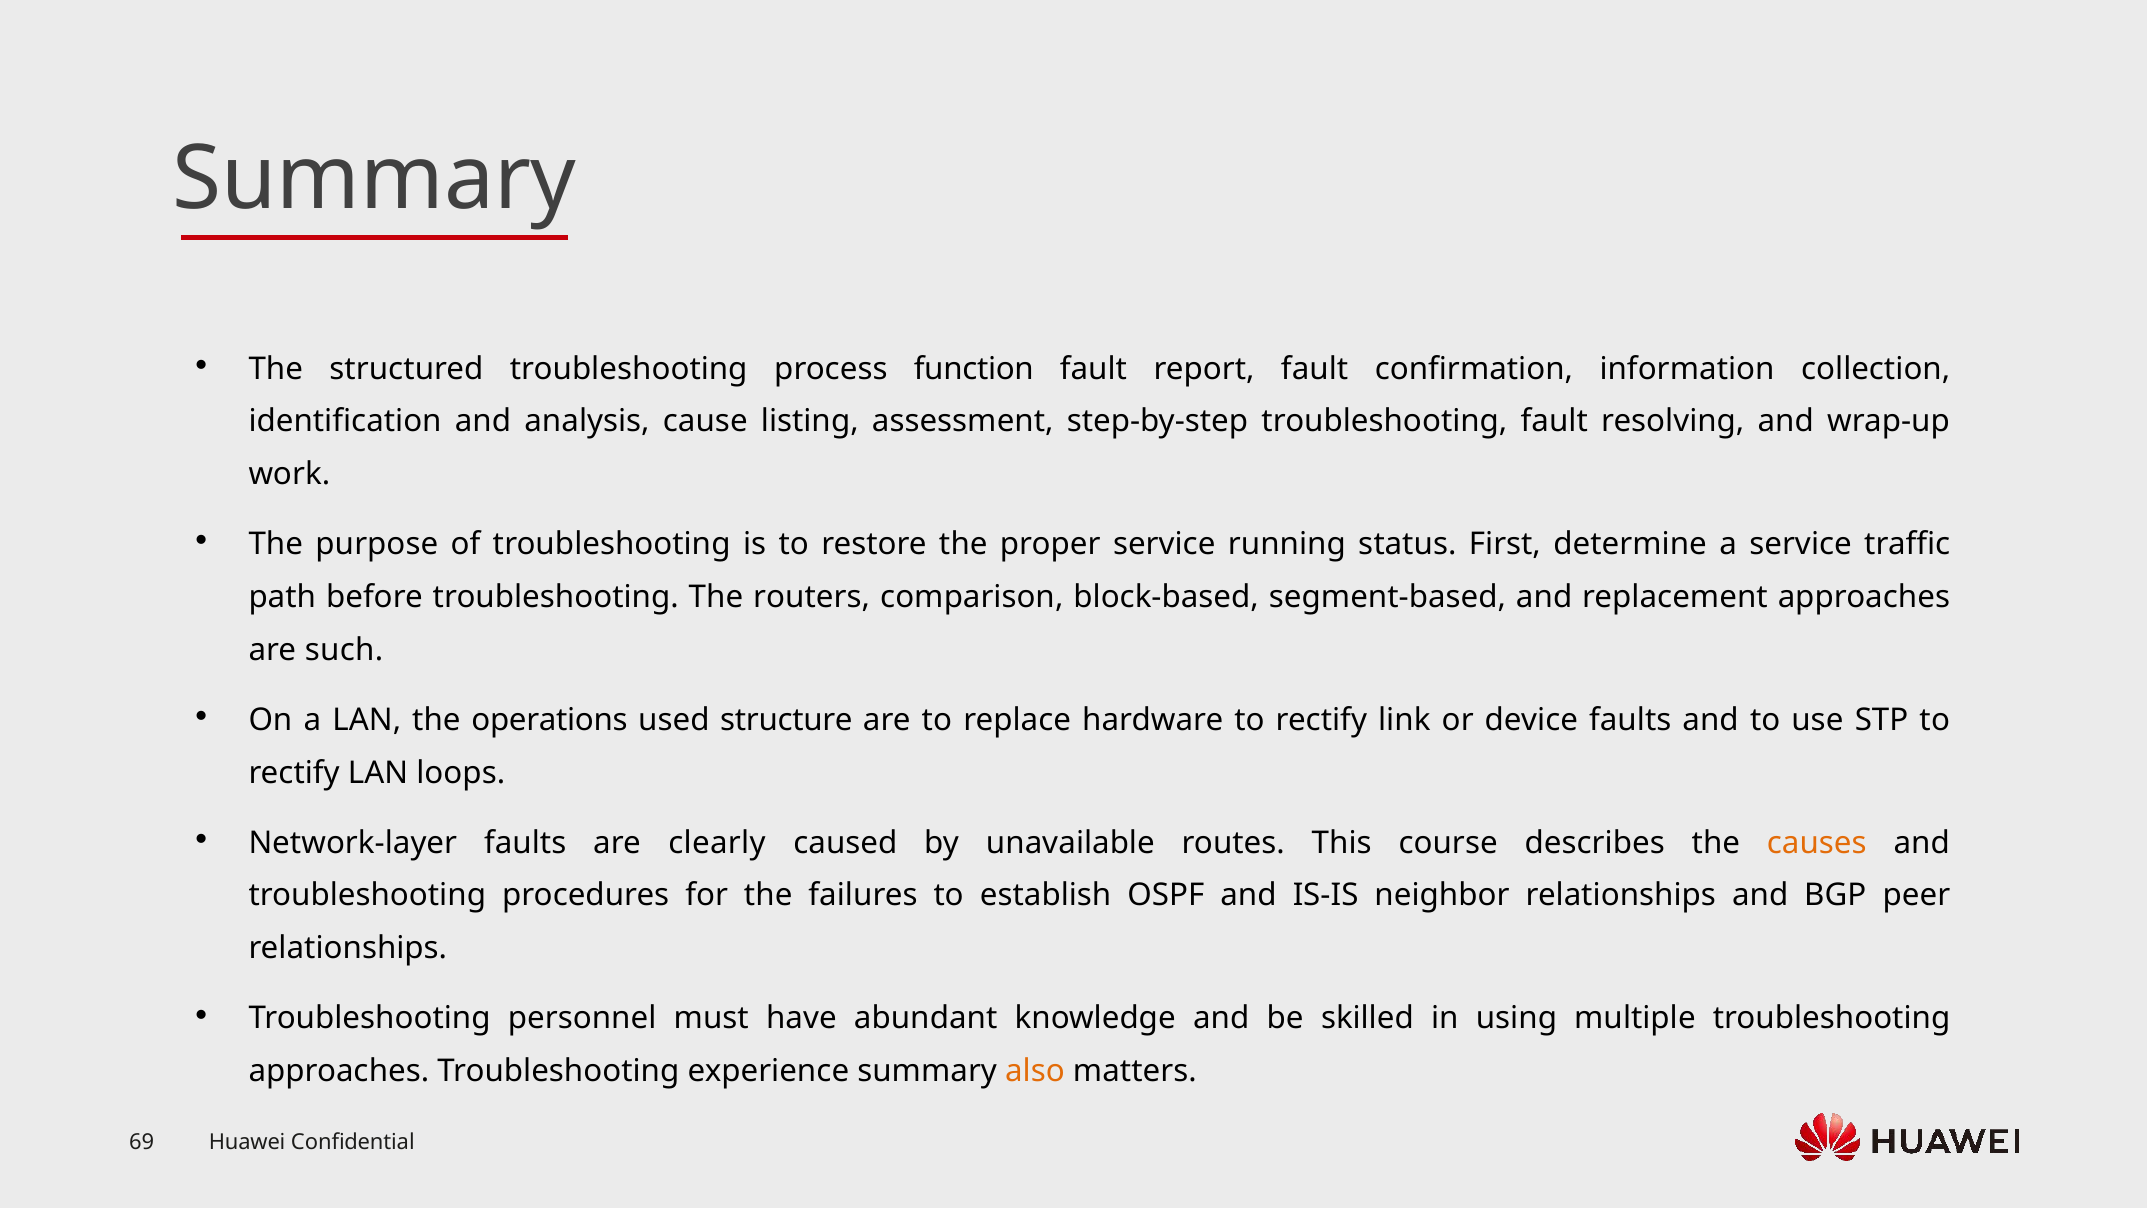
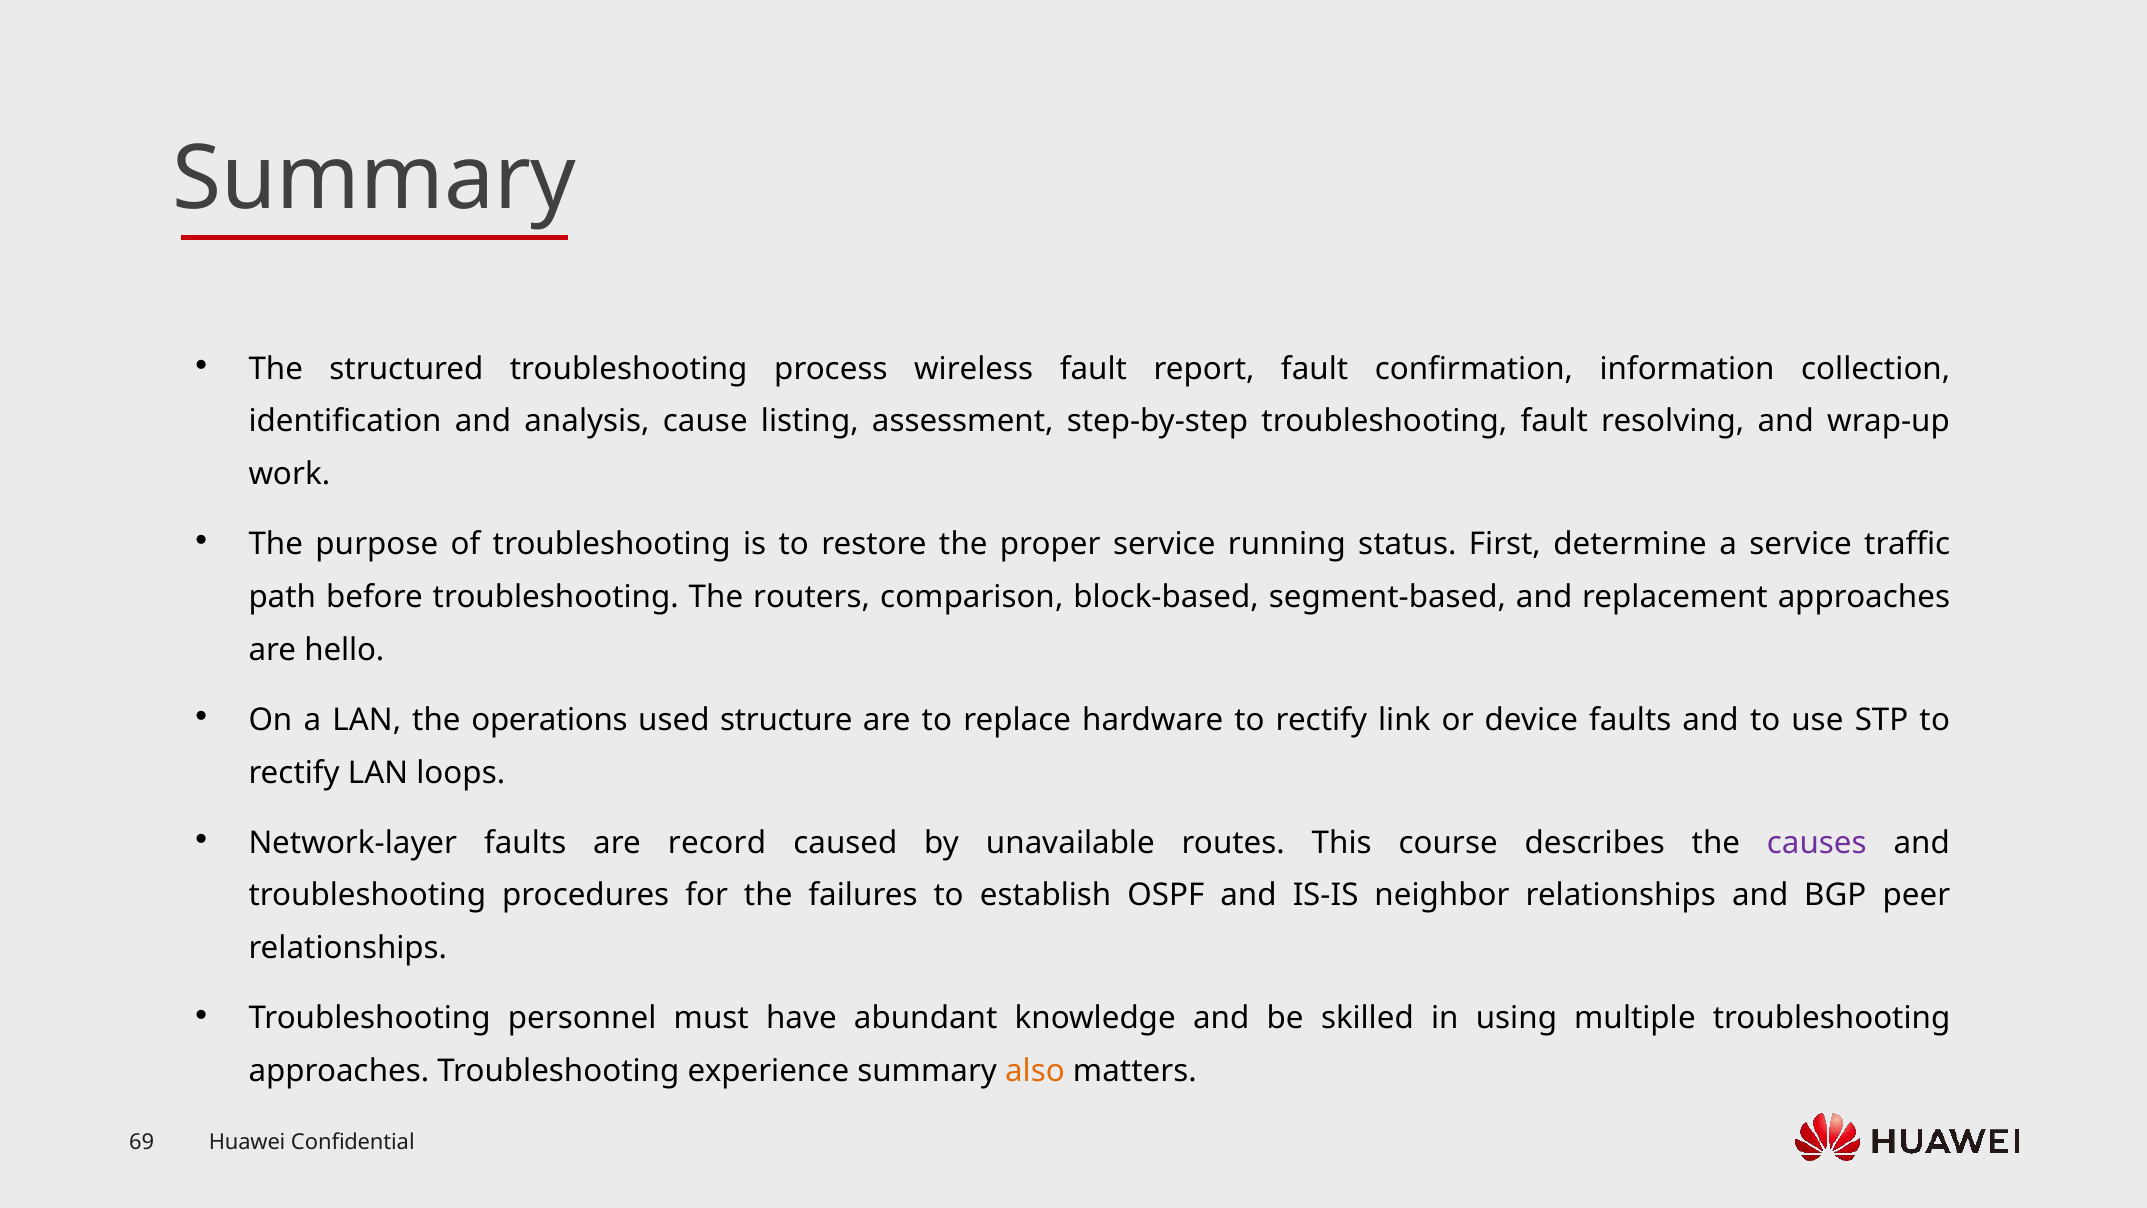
function: function -> wireless (974, 369)
such: such -> hello (344, 650)
clearly: clearly -> record (717, 843)
causes colour: orange -> purple (1817, 843)
